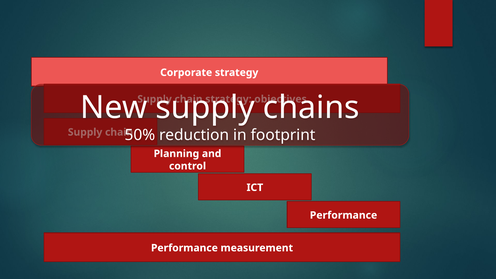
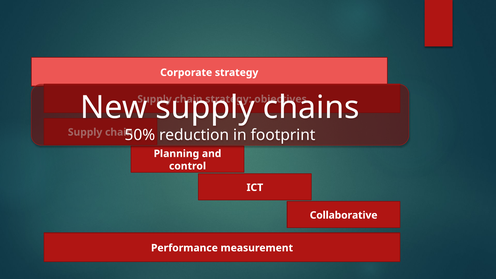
Performance: Performance -> Collaborative (344, 215)
